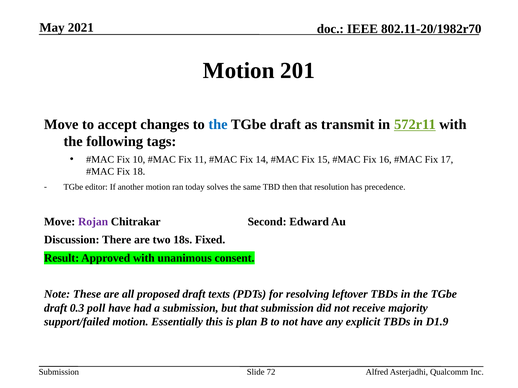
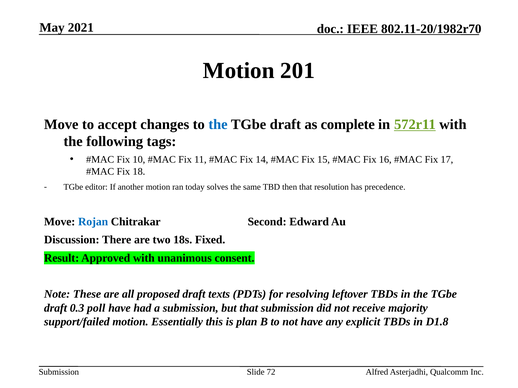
transmit: transmit -> complete (348, 124)
Rojan colour: purple -> blue (93, 222)
D1.9: D1.9 -> D1.8 (437, 322)
